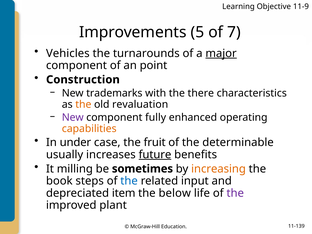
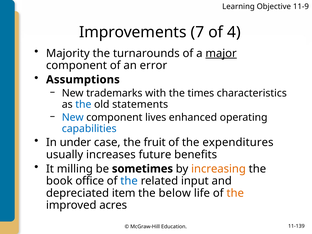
5: 5 -> 7 (197, 32)
7: 7 -> 4 (234, 32)
Vehicles: Vehicles -> Majority (68, 53)
point: point -> error (153, 65)
Construction: Construction -> Assumptions (83, 80)
there: there -> times (201, 93)
the colour: orange -> blue (83, 104)
revaluation: revaluation -> statements (140, 104)
New colour: purple -> blue (73, 117)
fully: fully -> lives (156, 117)
capabilities colour: orange -> blue (89, 129)
determinable: determinable -> expenditures (238, 142)
future underline: present -> none (155, 155)
steps: steps -> office (90, 181)
the colour: purple -> orange (235, 193)
plant: plant -> acres (113, 205)
